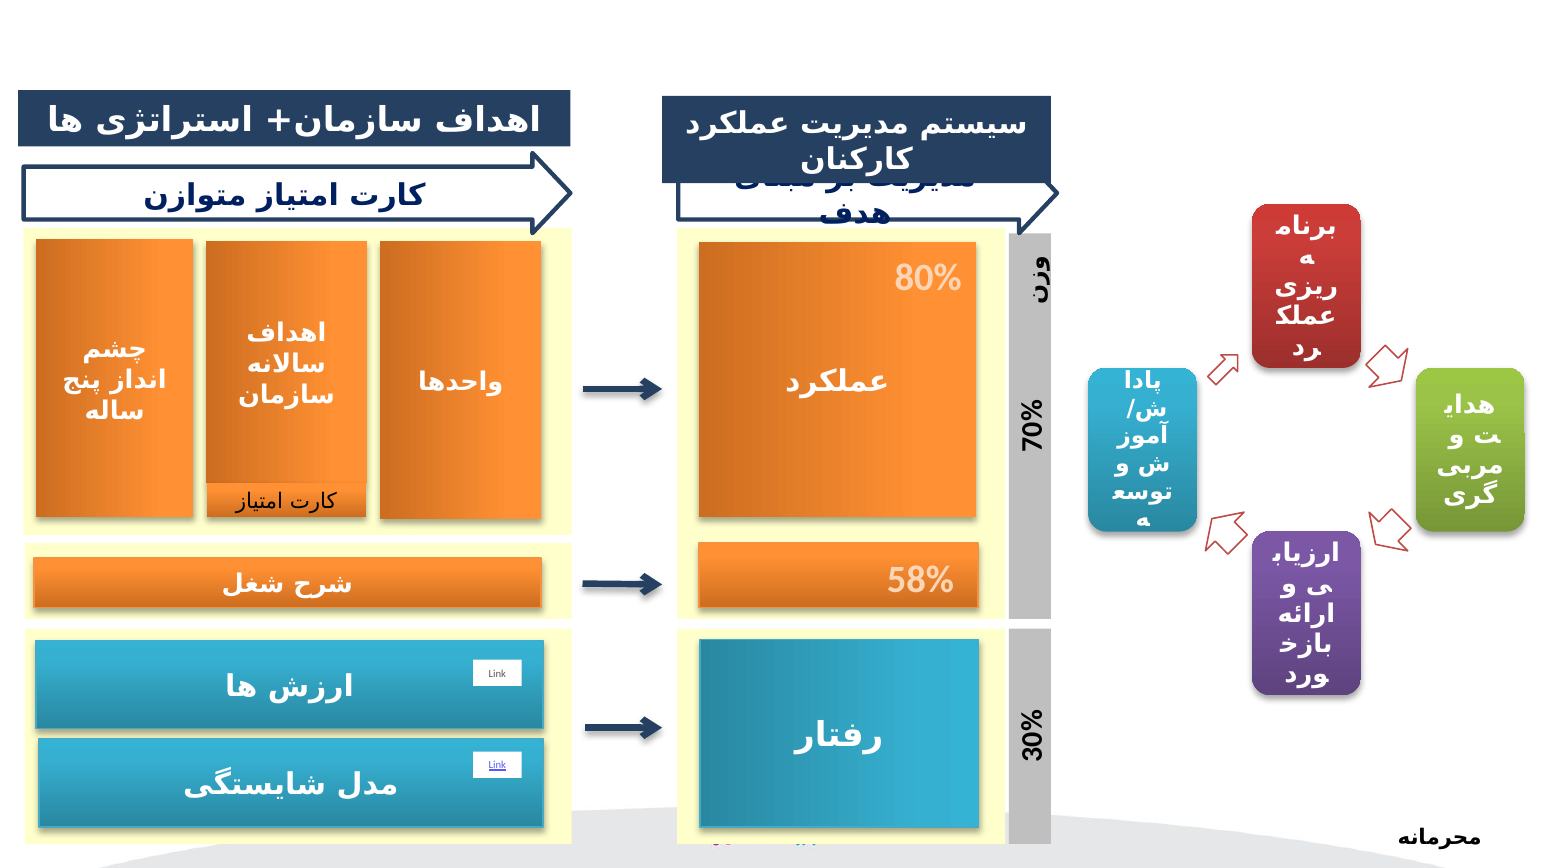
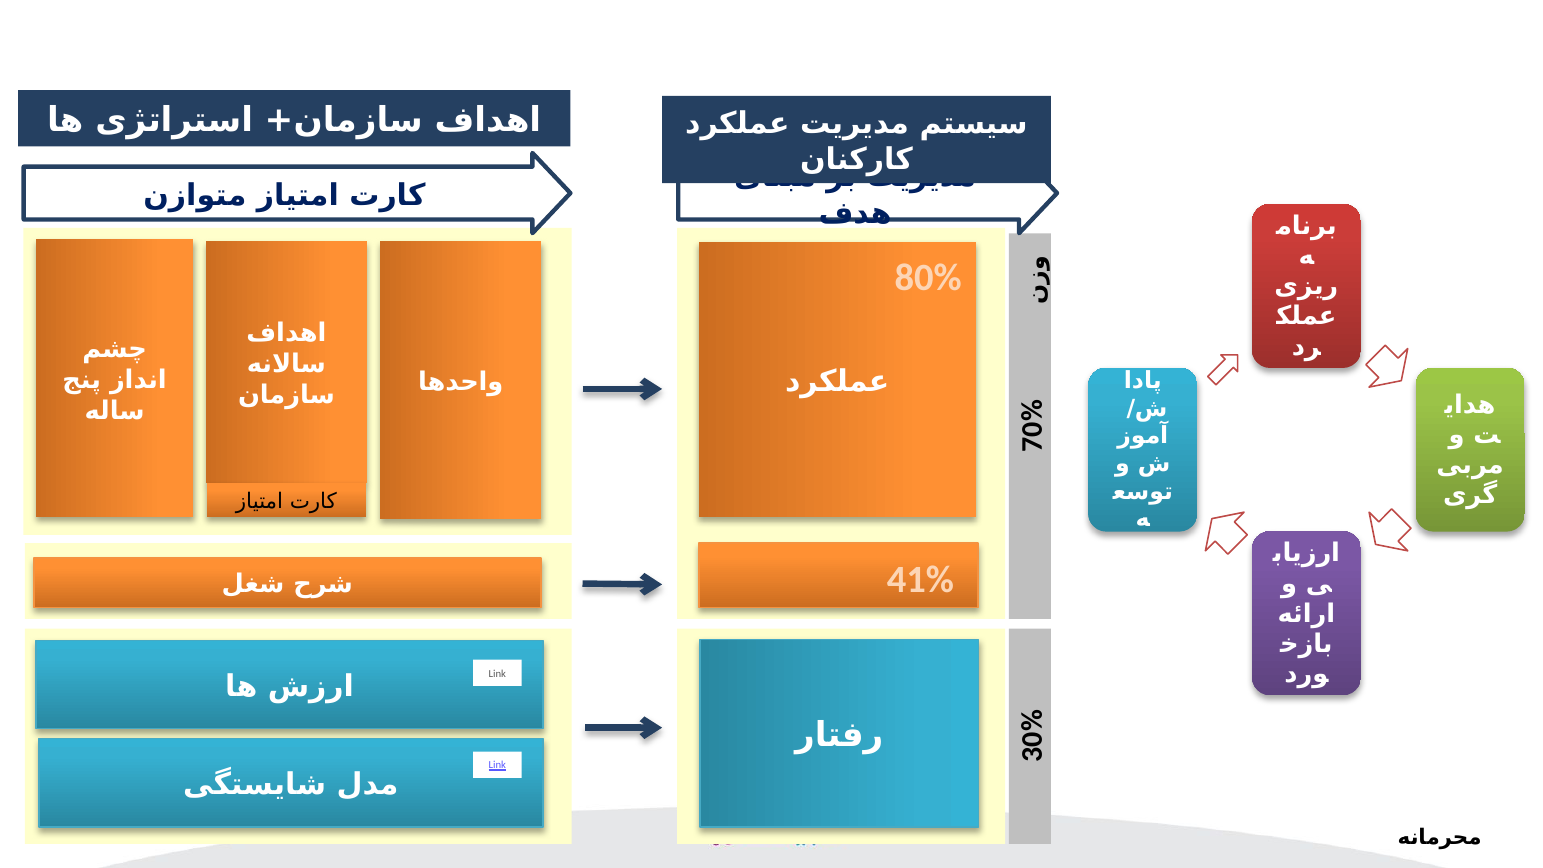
58%: 58% -> 41% (920, 580)
